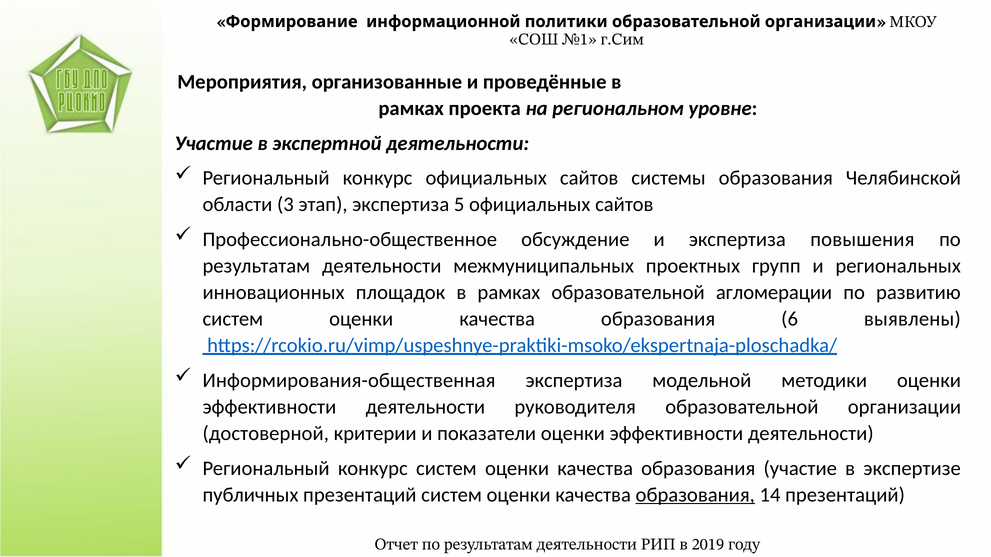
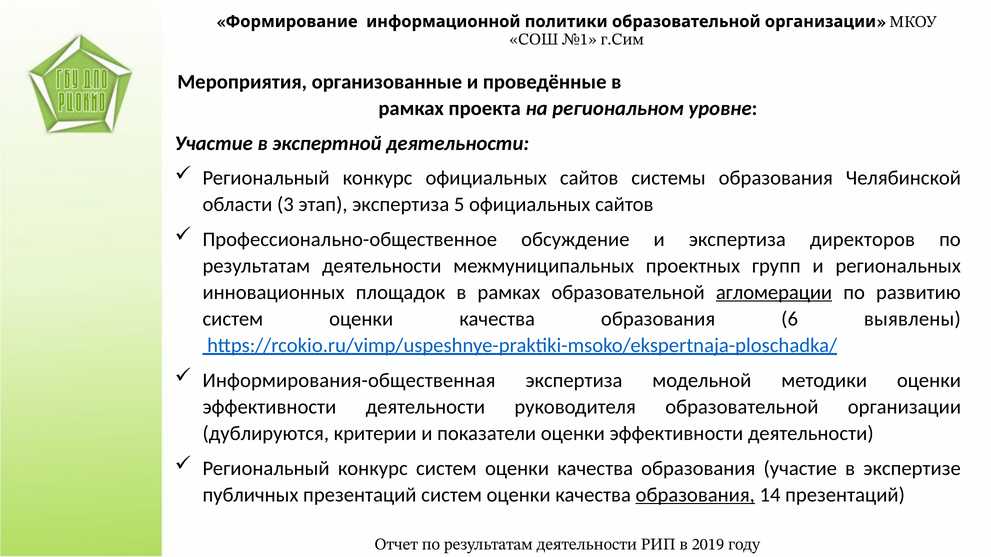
повышения: повышения -> директоров (862, 239)
агломерации underline: none -> present (774, 292)
достоверной: достоверной -> дублируются (266, 434)
